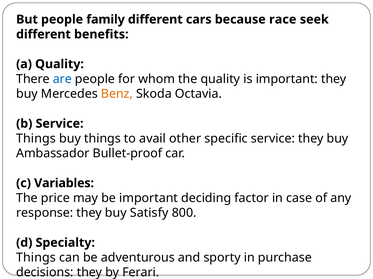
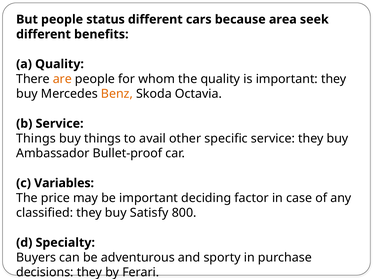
family: family -> status (106, 19)
race: race -> area (283, 19)
are colour: blue -> orange (62, 79)
response: response -> classified (45, 213)
Things: Things -> Buyers (36, 258)
